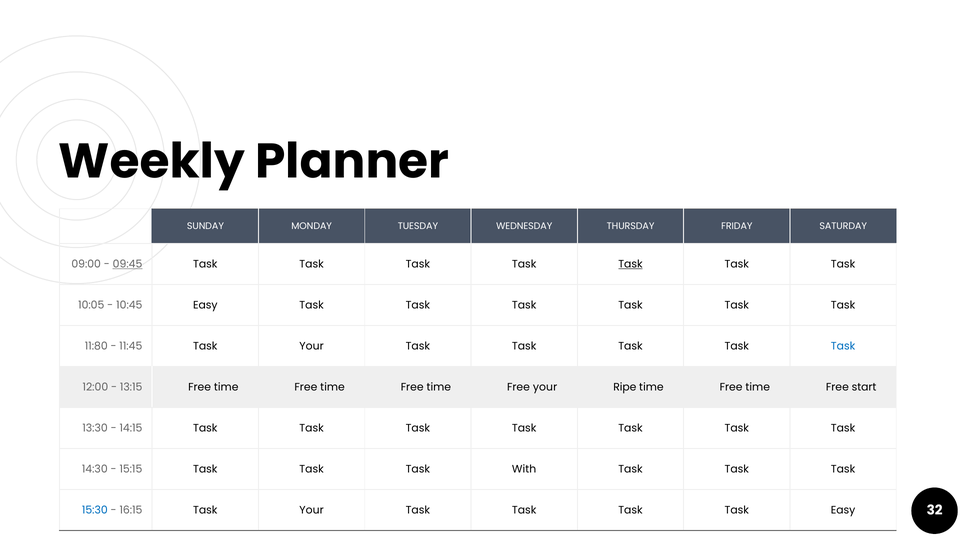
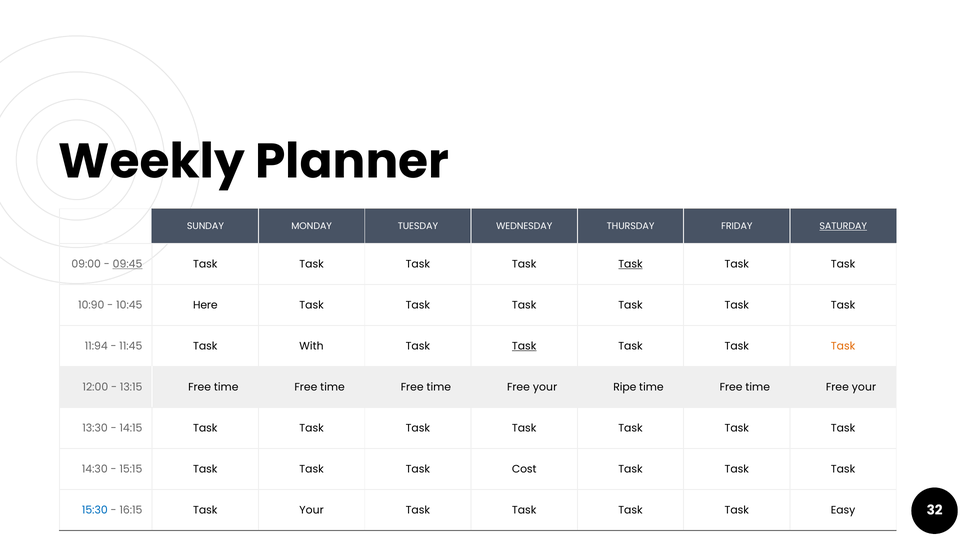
SATURDAY underline: none -> present (843, 226)
10:05: 10:05 -> 10:90 (91, 305)
10:45 Easy: Easy -> Here (205, 305)
11:80: 11:80 -> 11:94 (96, 346)
11:45 Task Your: Your -> With (312, 346)
Task underline: none -> present (524, 346)
Task colour: blue -> orange (843, 346)
start: start -> your (864, 387)
With: With -> Cost (524, 469)
